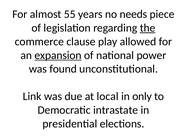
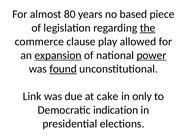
55: 55 -> 80 (70, 14)
needs: needs -> based (133, 14)
power underline: none -> present (151, 55)
found underline: none -> present (63, 69)
local: local -> cake (108, 96)
intrastate: intrastate -> indication (116, 110)
